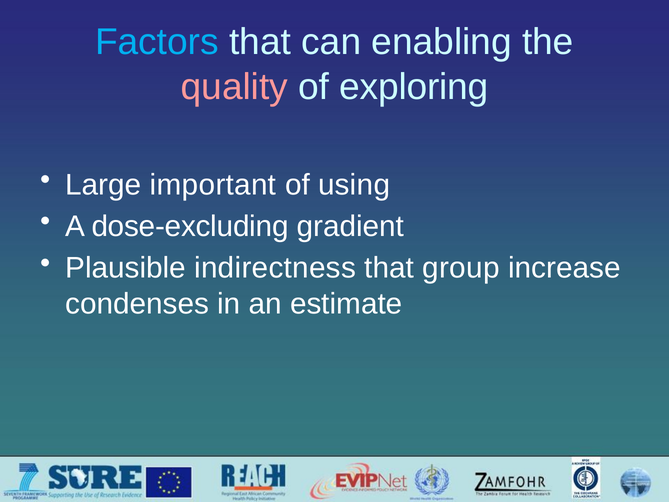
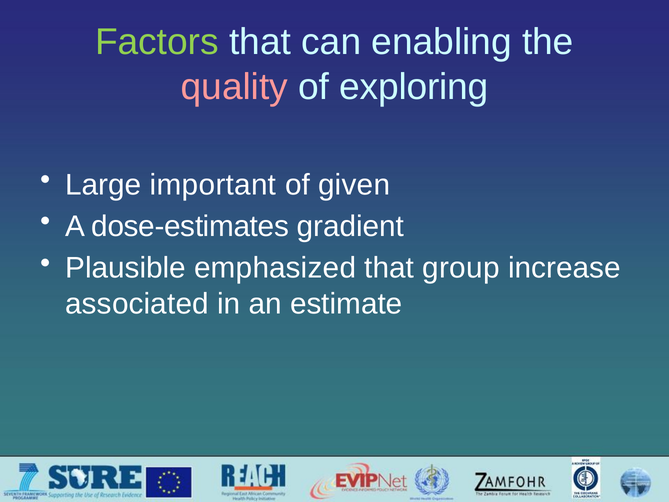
Factors colour: light blue -> light green (157, 42)
using: using -> given (354, 185)
dose-excluding: dose-excluding -> dose-estimates (190, 226)
indirectness: indirectness -> emphasized (275, 268)
condenses: condenses -> associated (137, 304)
